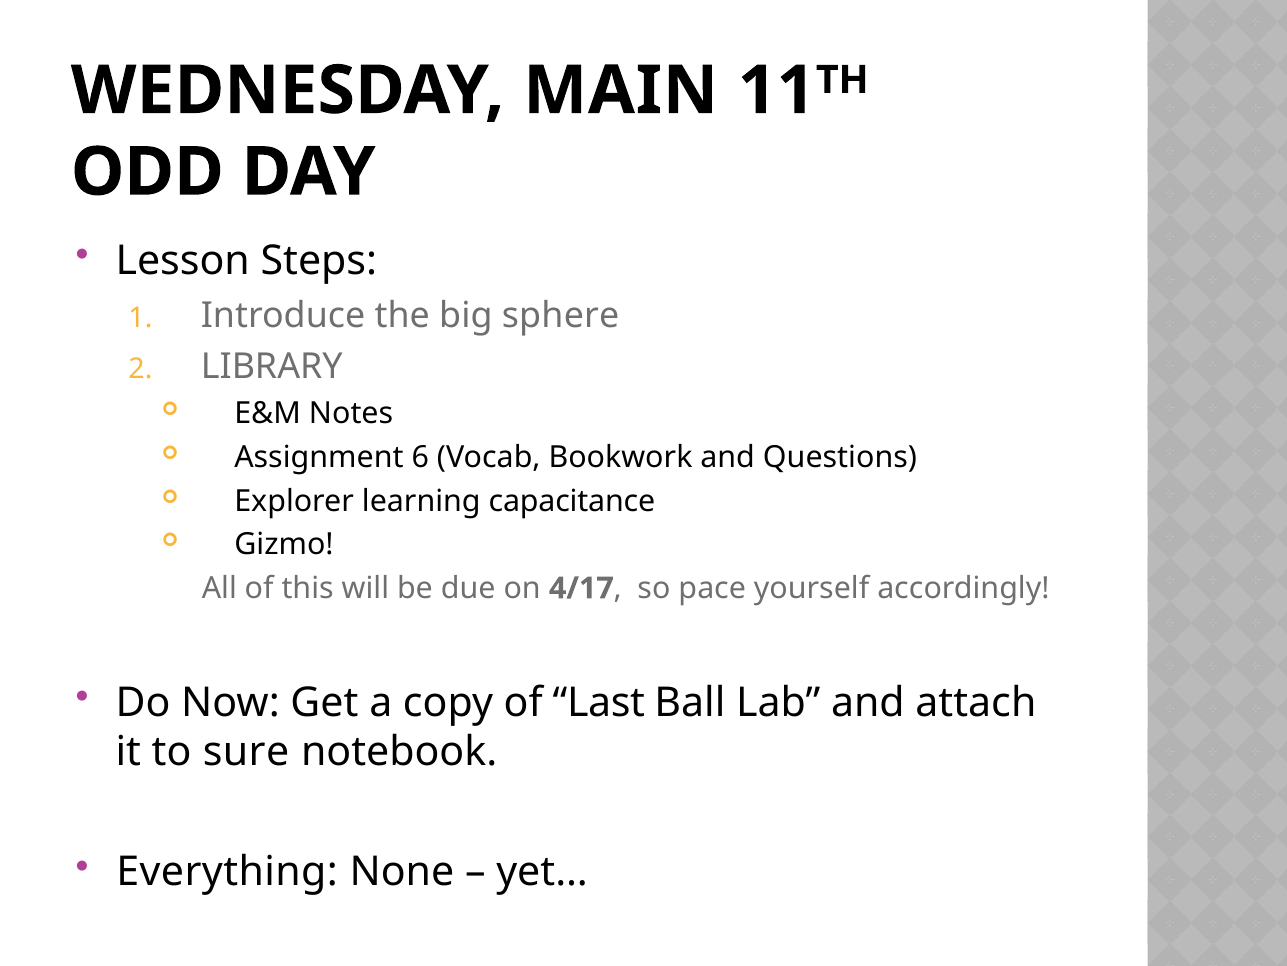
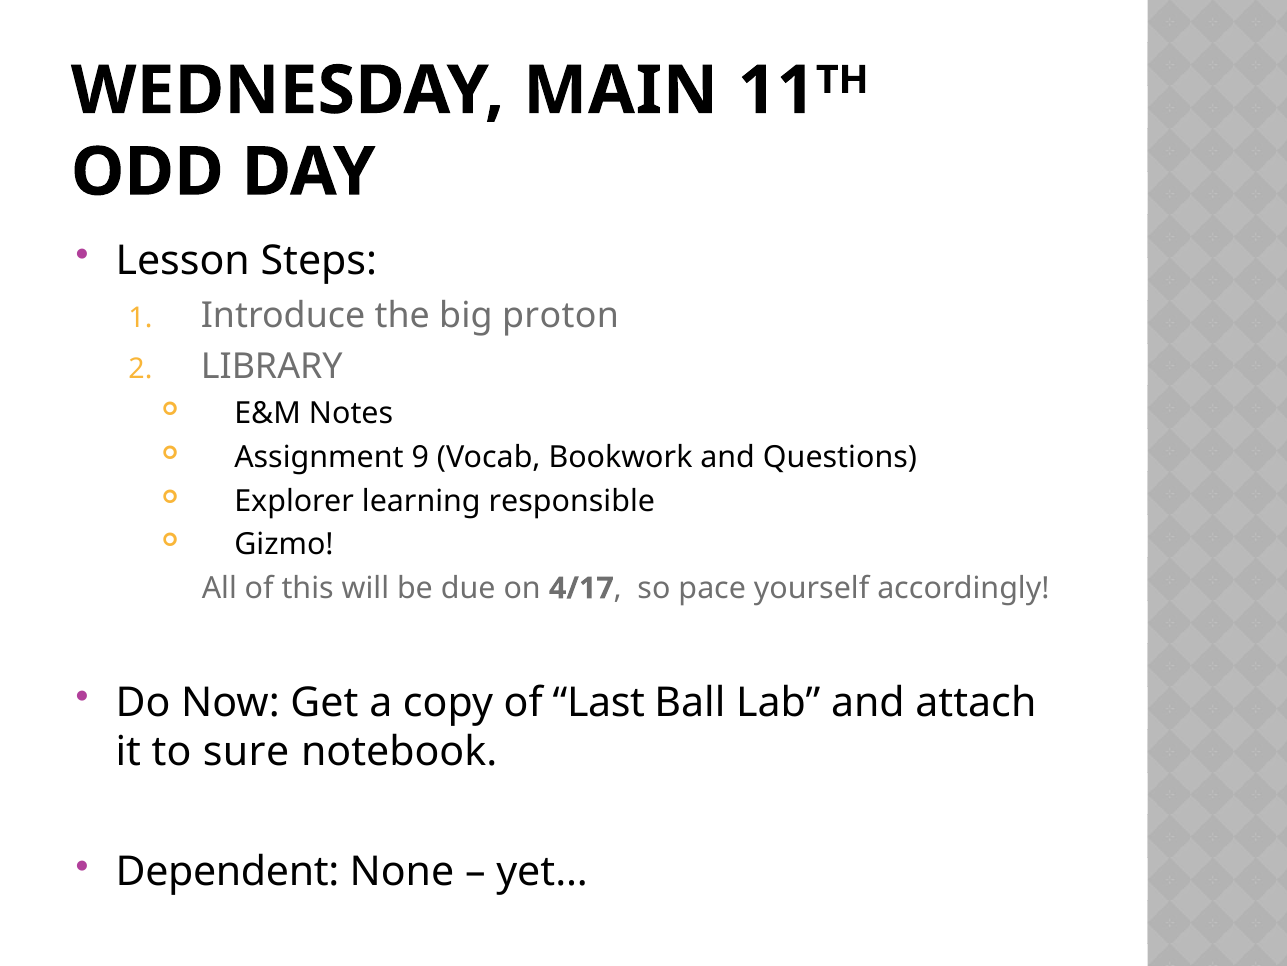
sphere: sphere -> proton (561, 315)
6: 6 -> 9 (420, 457)
capacitance: capacitance -> responsible (572, 501)
Everything: Everything -> Dependent (227, 872)
